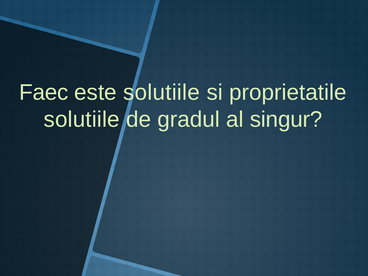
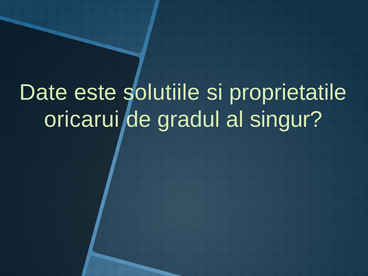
Faec: Faec -> Date (44, 92)
solutiile: solutiile -> oricarui (82, 119)
